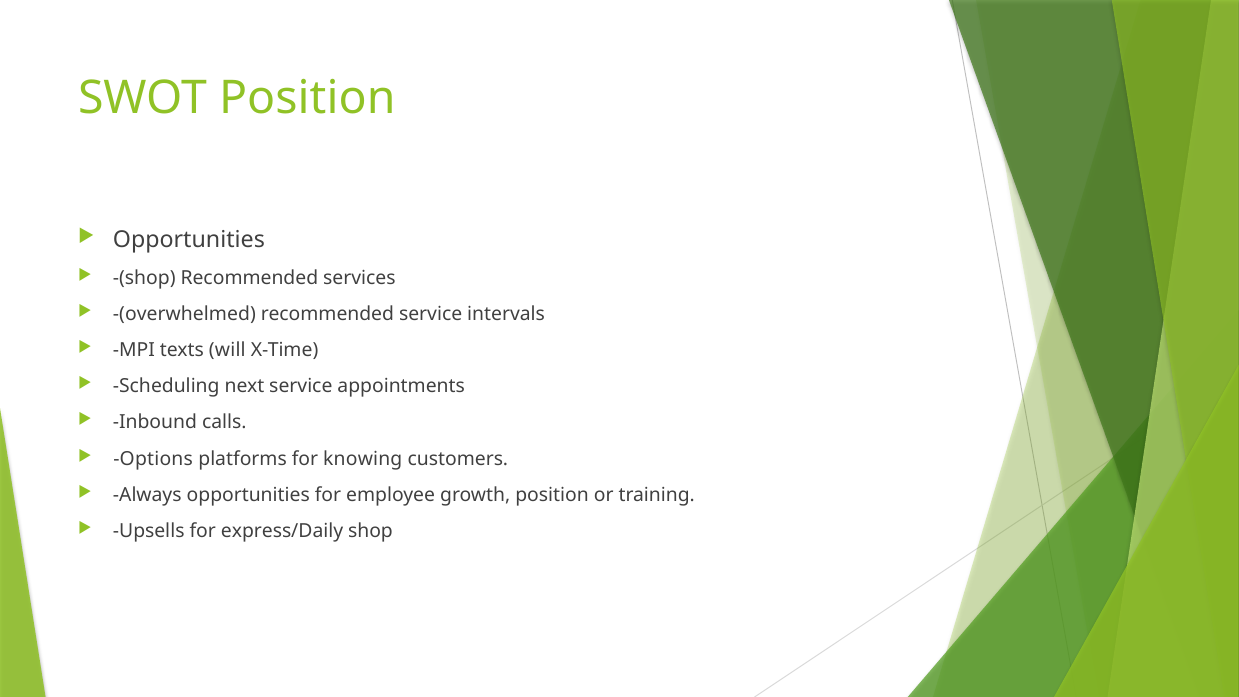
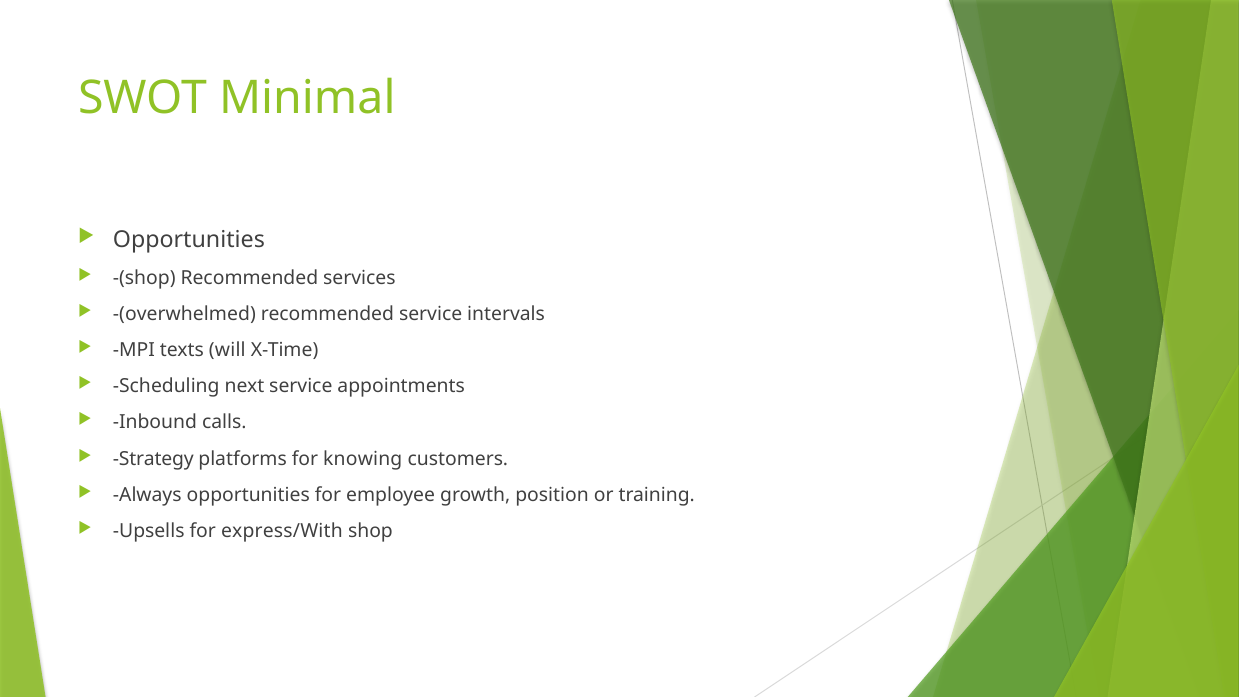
SWOT Position: Position -> Minimal (307, 98)
Options: Options -> Strategy (153, 459)
express/Daily: express/Daily -> express/With (282, 531)
